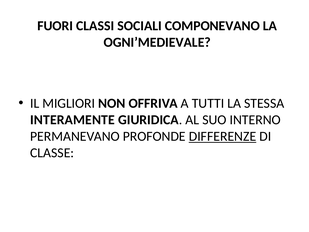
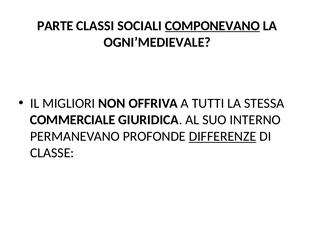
FUORI: FUORI -> PARTE (55, 26)
COMPONEVANO underline: none -> present (212, 26)
INTERAMENTE: INTERAMENTE -> COMMERCIALE (73, 120)
